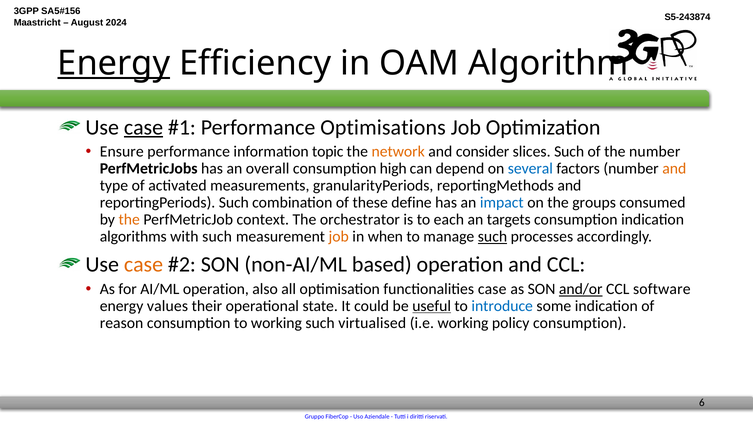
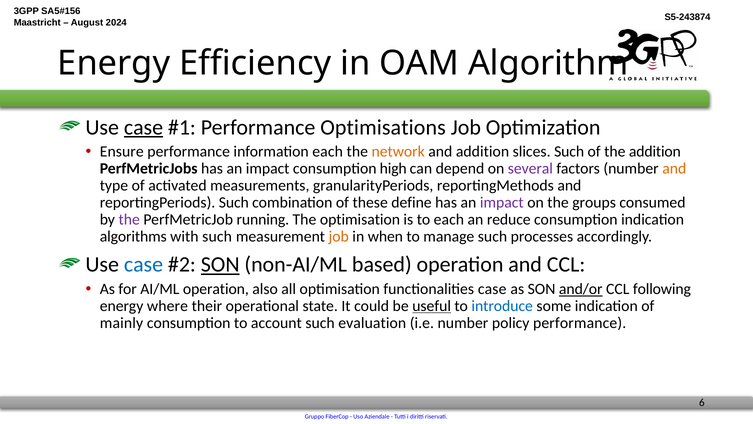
Energy underline: present -> none (114, 63)
information topic: topic -> each (328, 152)
and consider: consider -> addition (483, 152)
the number: number -> addition (655, 152)
PerfMetricJobs has an overall: overall -> impact (268, 169)
several colour: blue -> purple (530, 169)
impact colour: blue -> purple (502, 202)
the colour: orange -> purple (129, 219)
context: context -> running (263, 219)
The orchestrator: orchestrator -> optimisation (360, 219)
targets: targets -> reduce (509, 219)
such underline: present -> none (492, 236)
case colour: orange -> blue (143, 264)
SON underline: none -> present (220, 264)
software: software -> following (662, 289)
values: values -> where (167, 306)
reason: reason -> mainly (121, 323)
to working: working -> account (276, 323)
virtualised: virtualised -> evaluation (372, 323)
i.e working: working -> number (463, 323)
policy consumption: consumption -> performance (580, 323)
